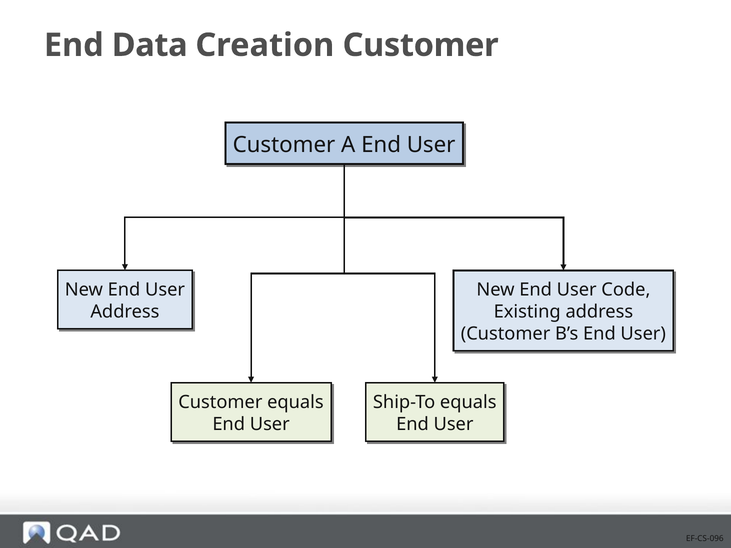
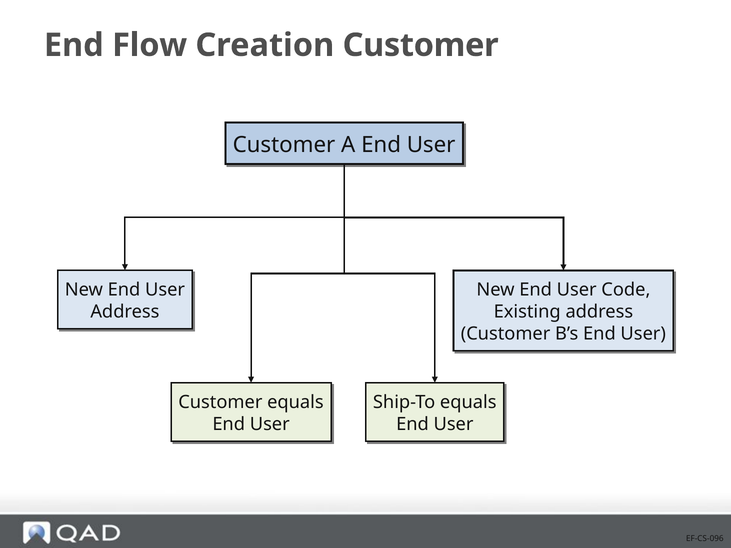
Data: Data -> Flow (150, 45)
